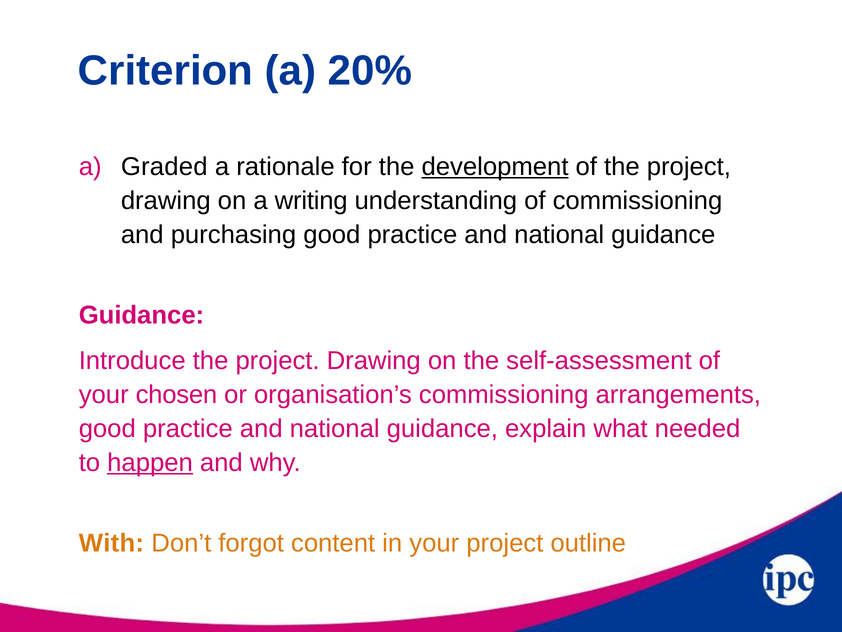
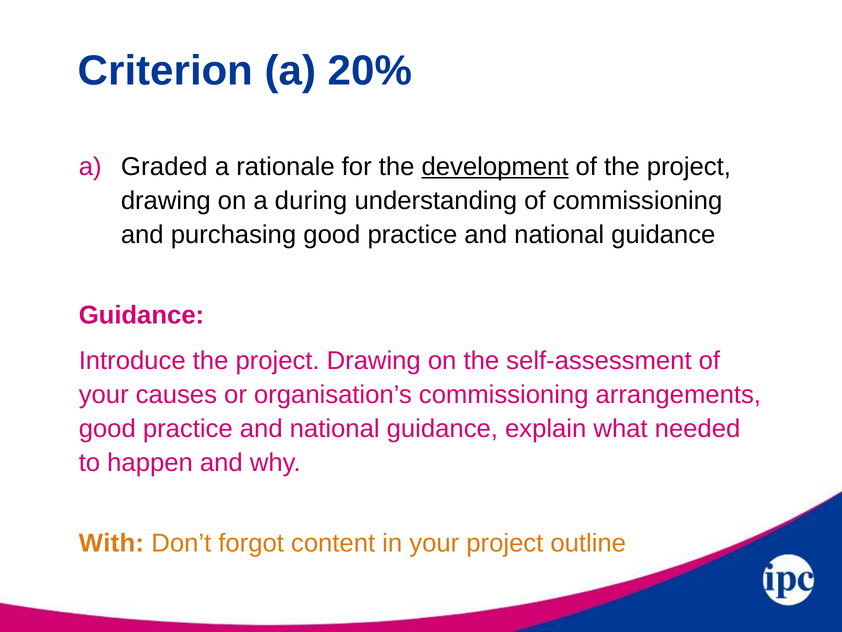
writing: writing -> during (311, 201)
chosen: chosen -> causes (176, 395)
happen underline: present -> none (150, 463)
